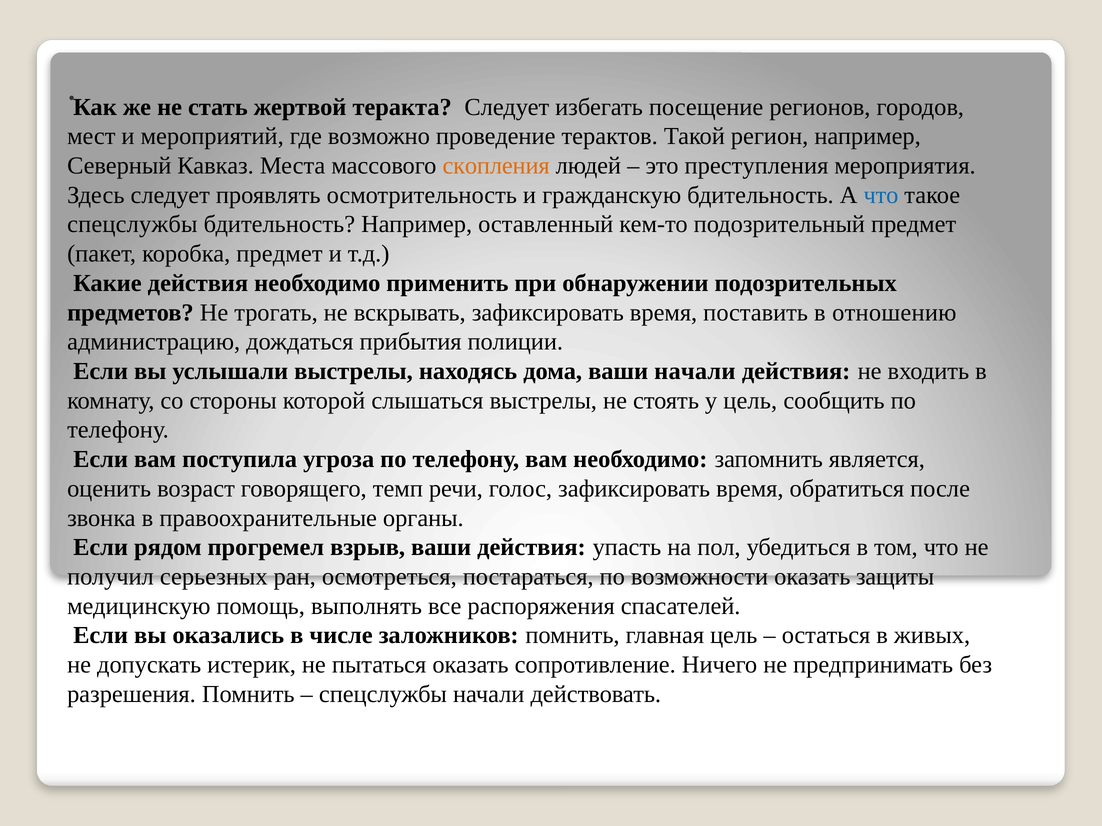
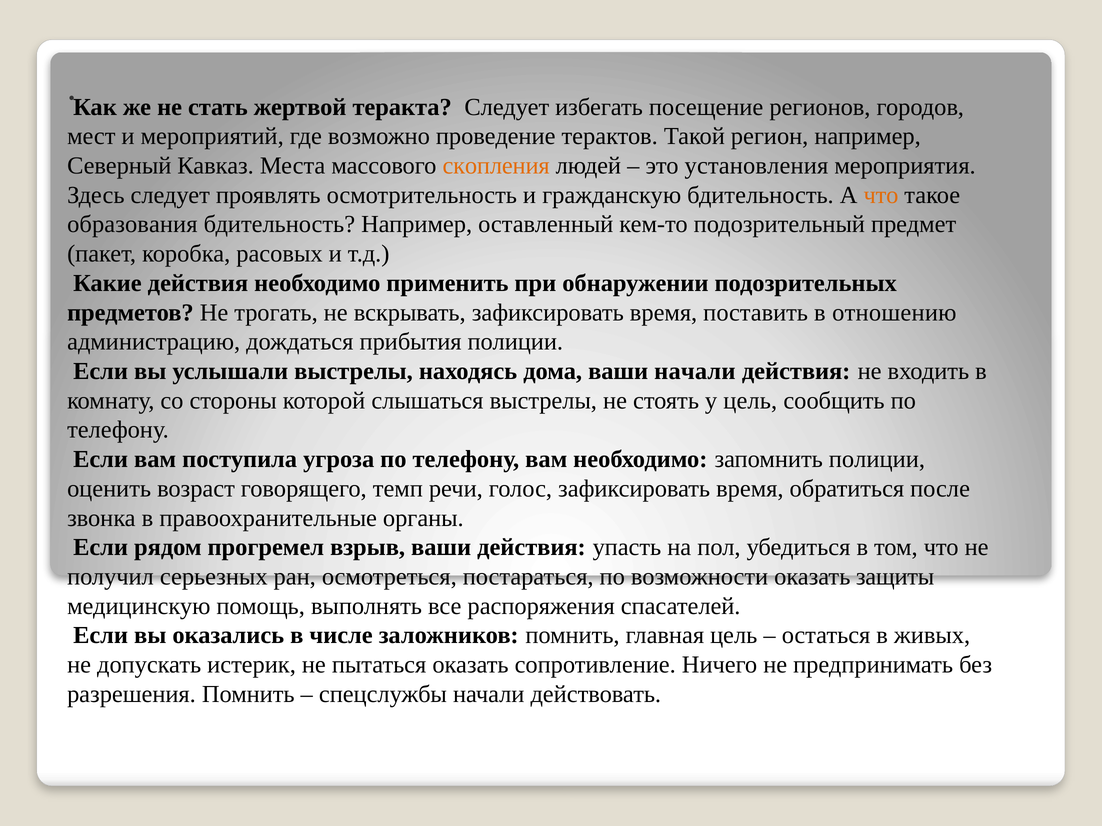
преступления: преступления -> установления (756, 166)
что colour: blue -> orange (881, 195)
спецслужбы: спецслужбы -> образования (132, 225)
коробка предмет: предмет -> расовых (279, 254)
запомнить является: является -> полиции (877, 460)
